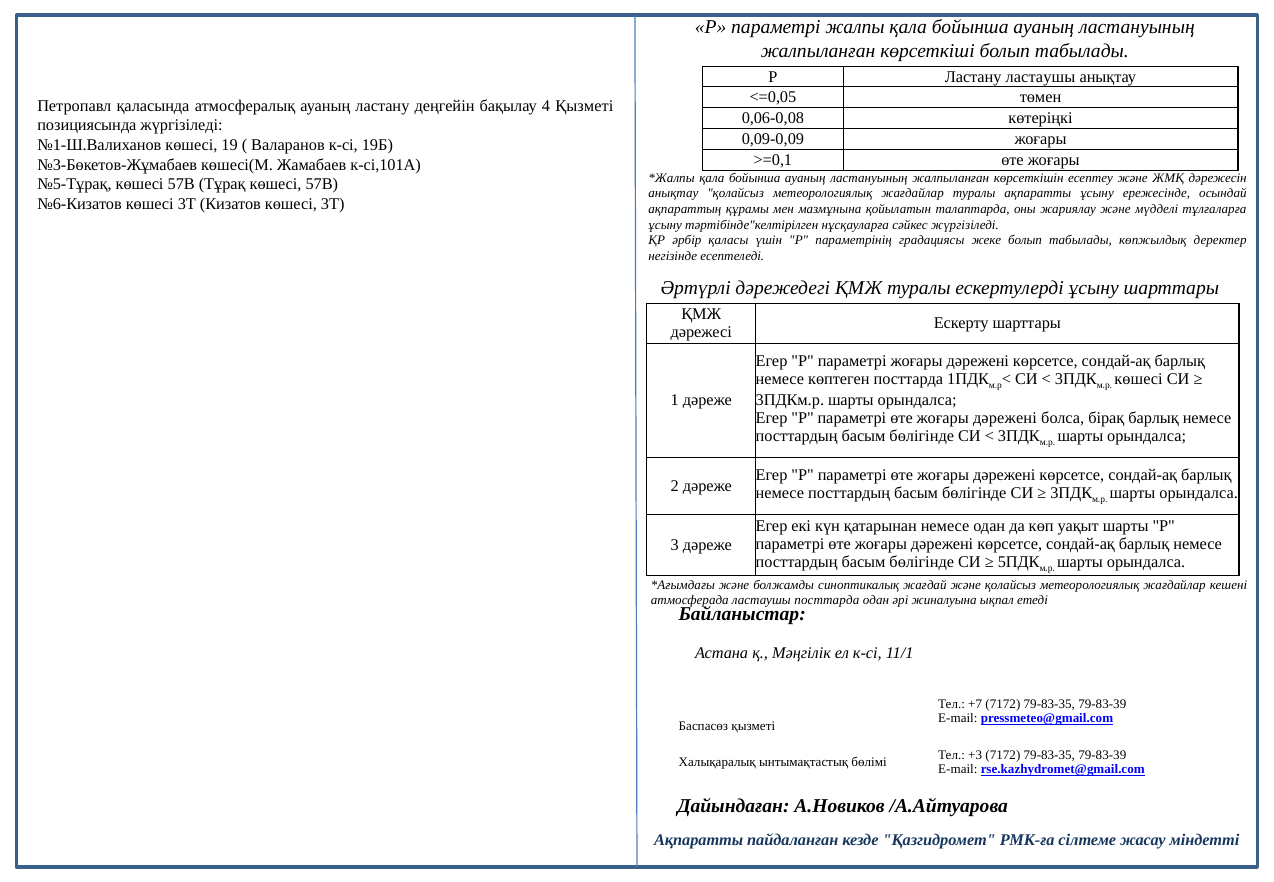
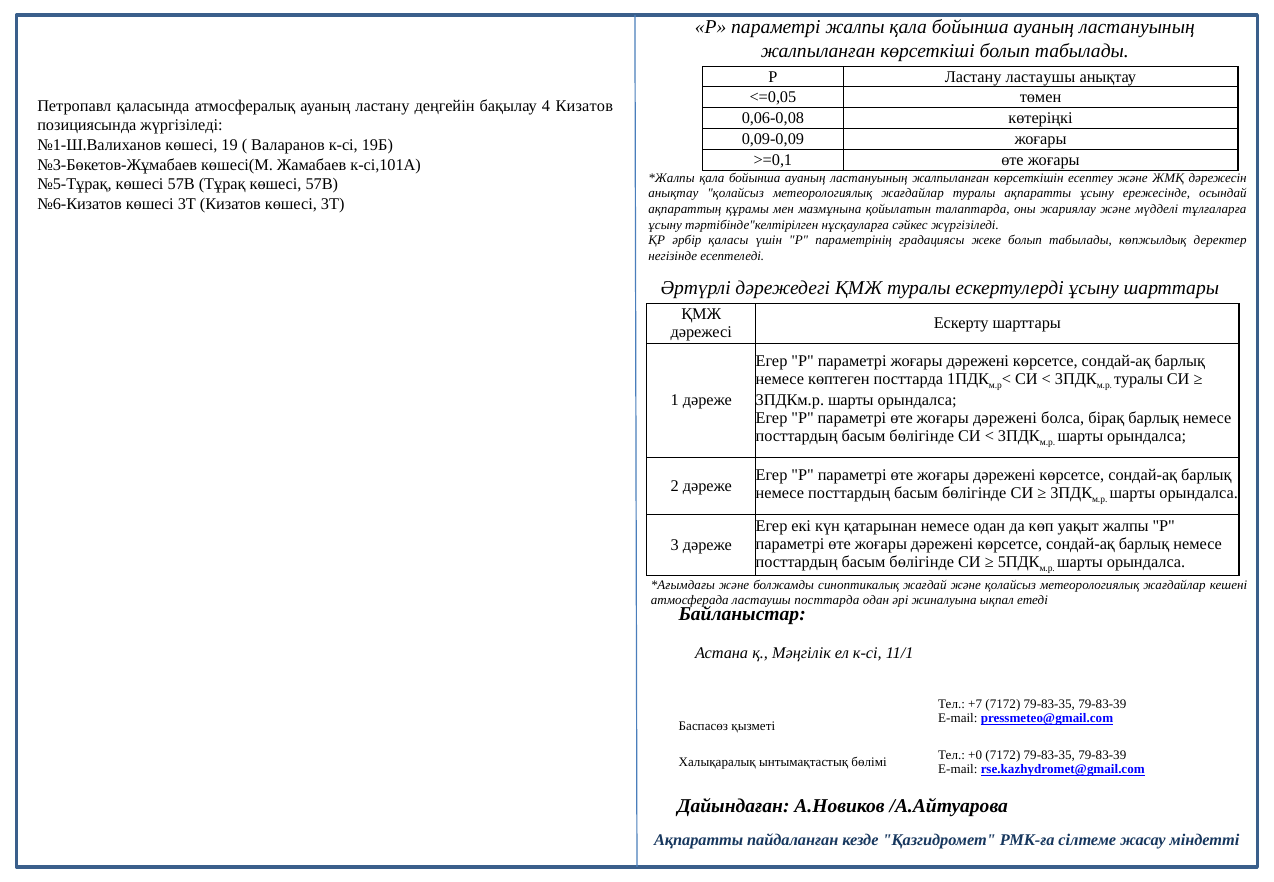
4 Қызметі: Қызметі -> Кизатов (584, 106)
көшесі: көшесі -> туралы (1139, 379)
уақыт шарты: шарты -> жалпы (1126, 526)
+3: +3 -> +0 (975, 755)
